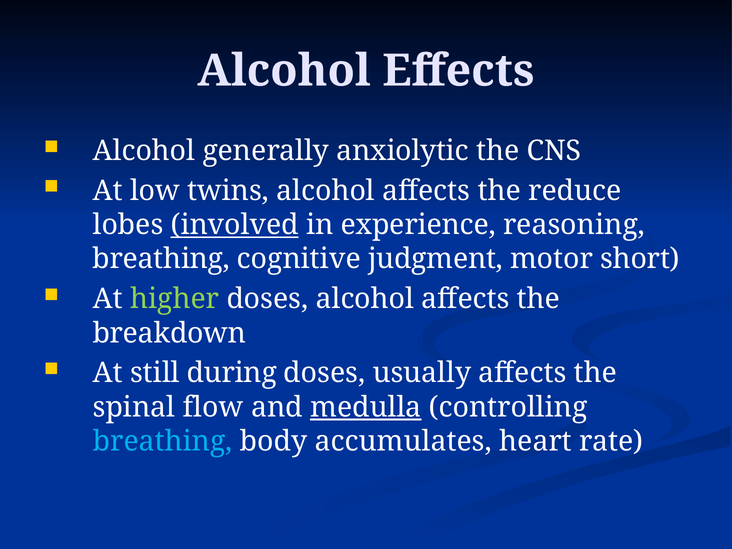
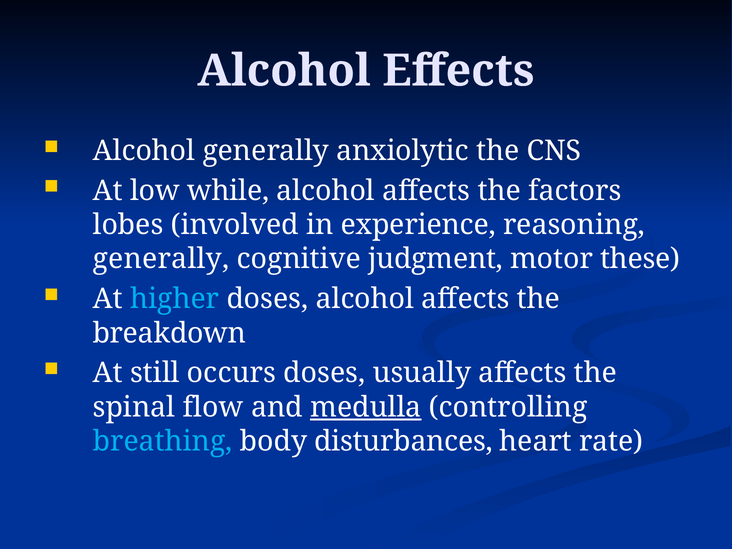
twins: twins -> while (228, 191)
reduce: reduce -> factors (575, 191)
involved underline: present -> none (235, 225)
breathing: breathing -> generally (161, 259)
short: short -> these (640, 259)
higher colour: light green -> light blue (175, 299)
during: during -> occurs (232, 373)
accumulates: accumulates -> disturbances (403, 441)
